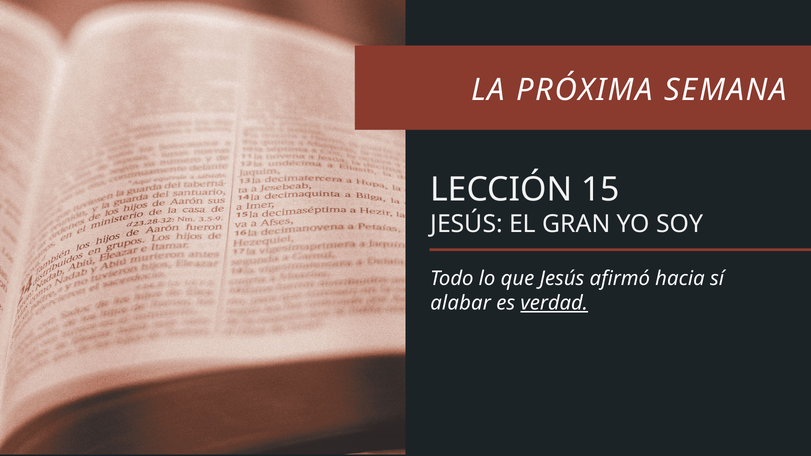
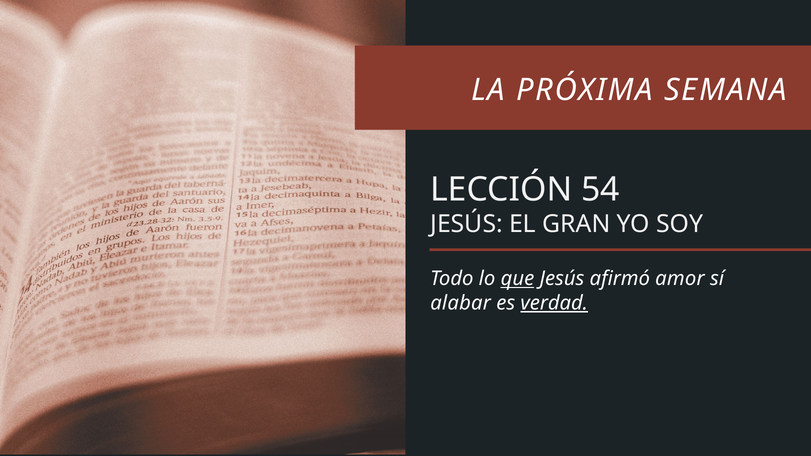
15: 15 -> 54 (600, 190)
que underline: none -> present (517, 279)
hacia: hacia -> amor (680, 279)
